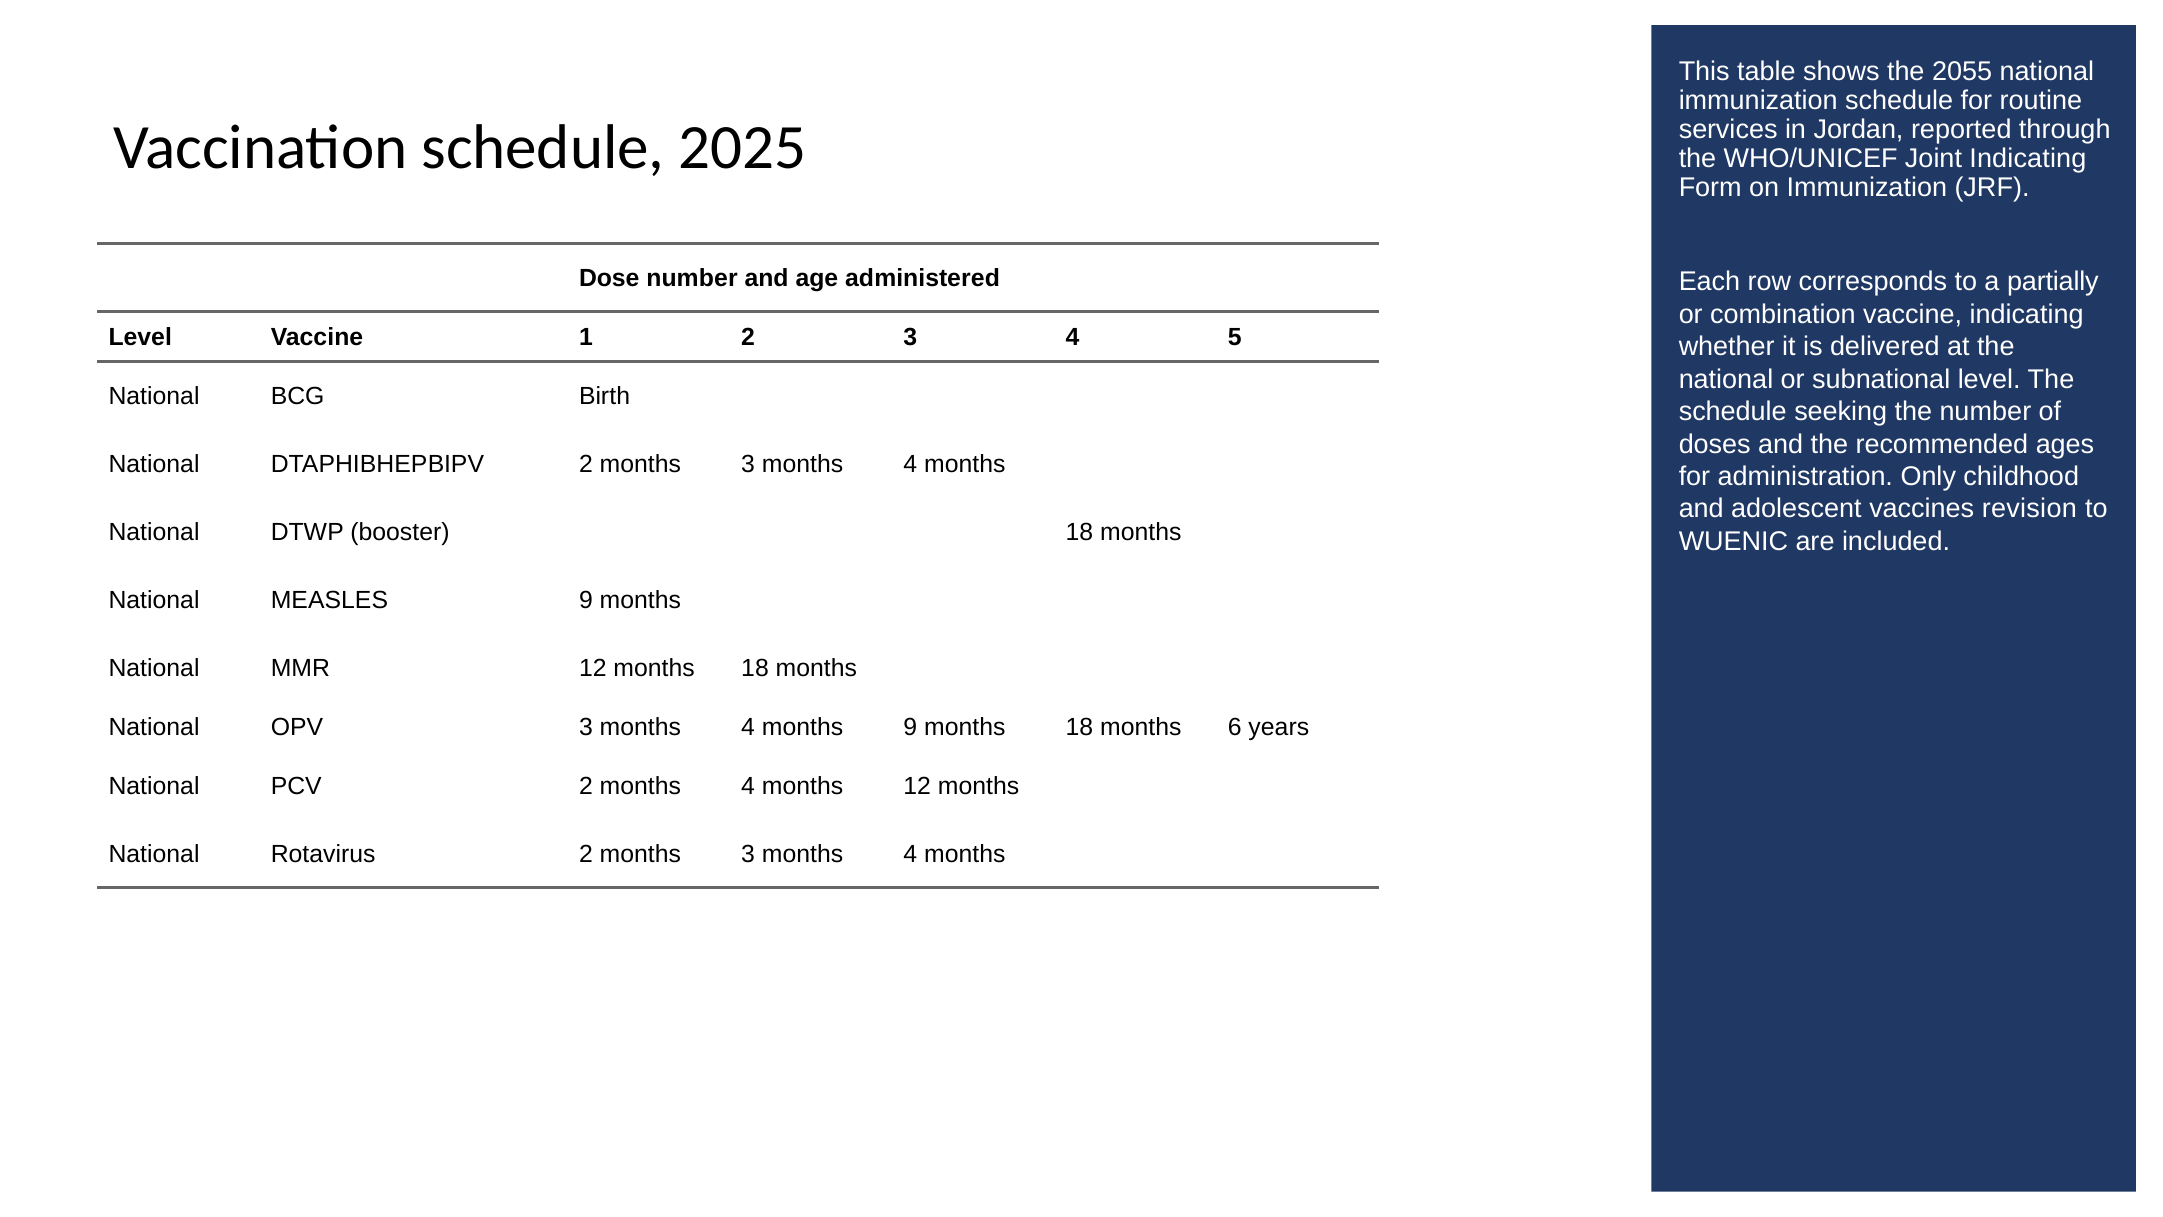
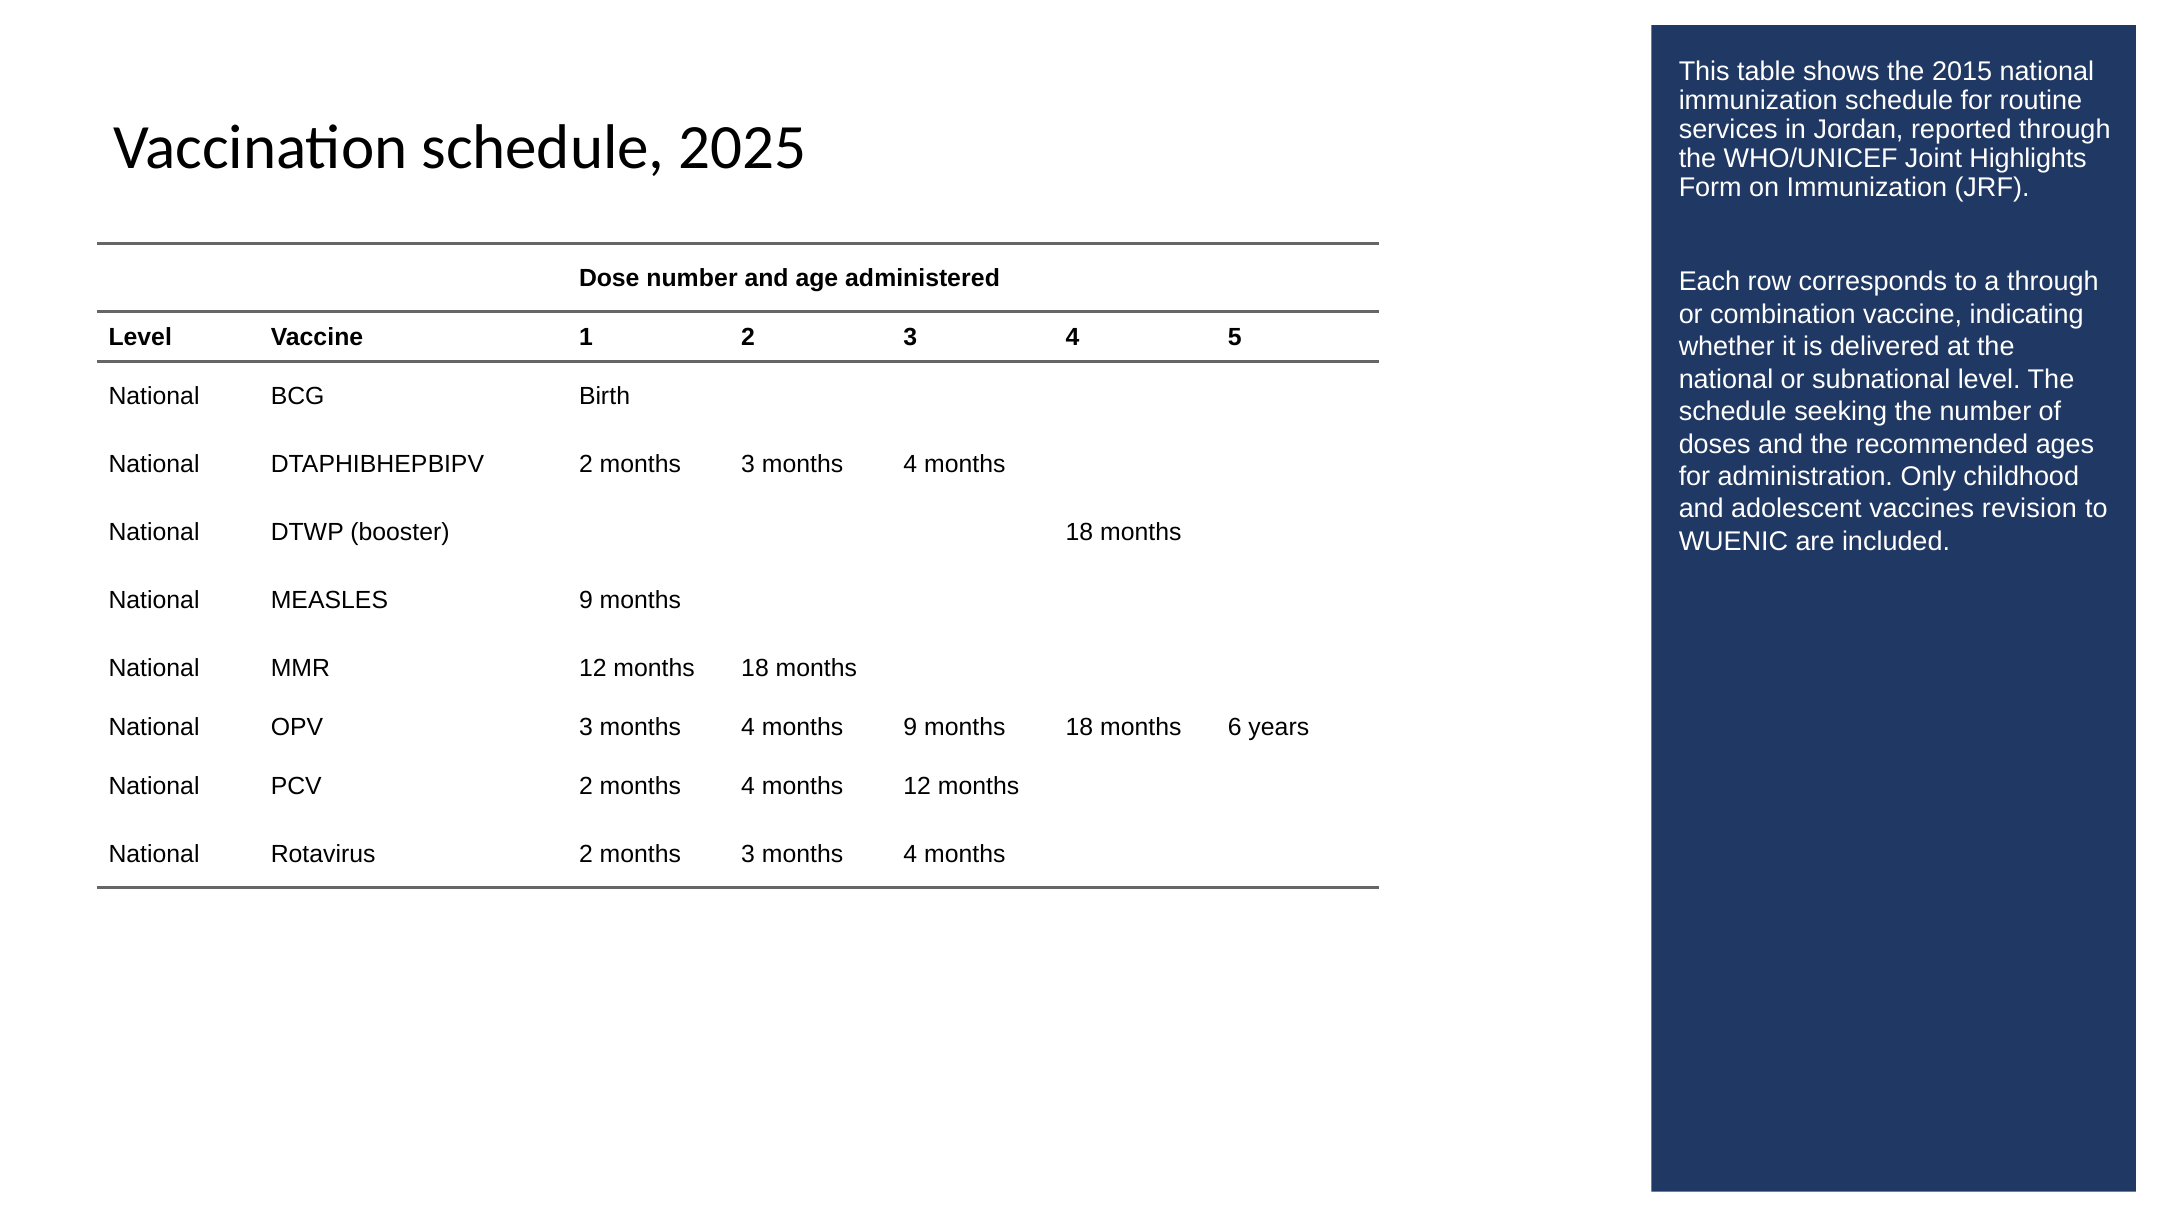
2055: 2055 -> 2015 (1962, 71)
Joint Indicating: Indicating -> Highlights (2028, 159)
a partially: partially -> through (2053, 282)
